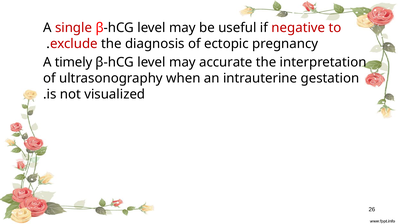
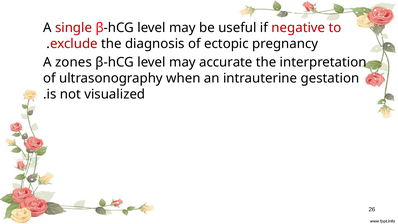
timely: timely -> zones (73, 62)
